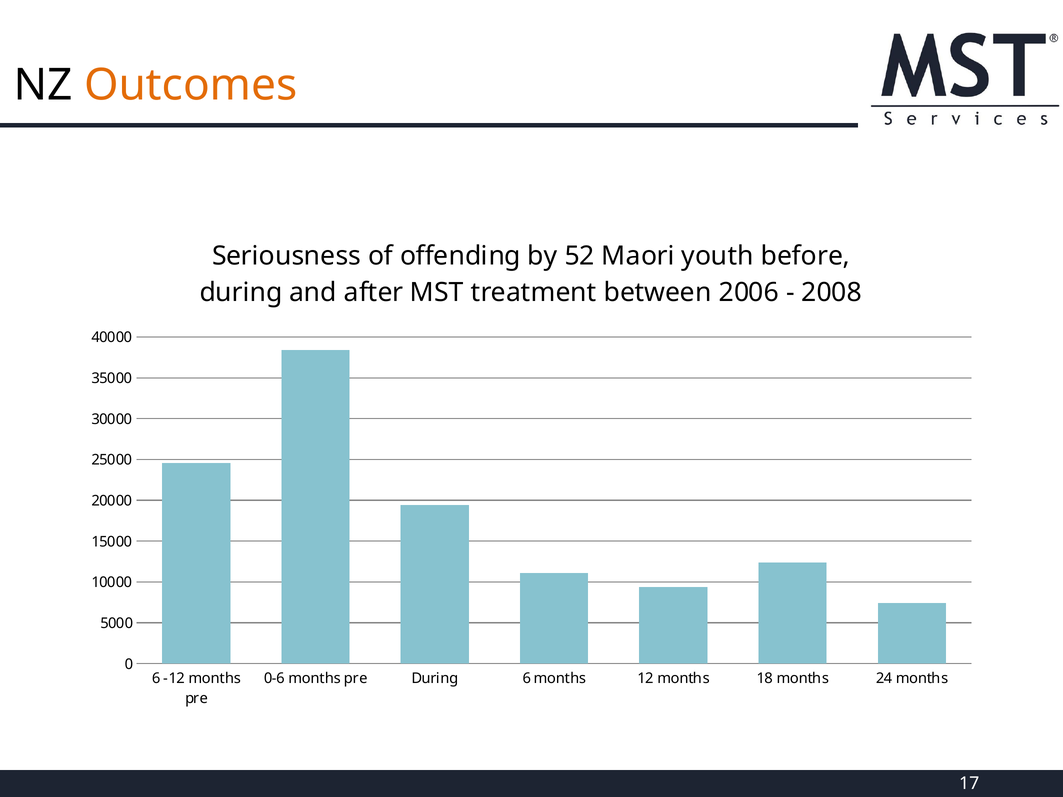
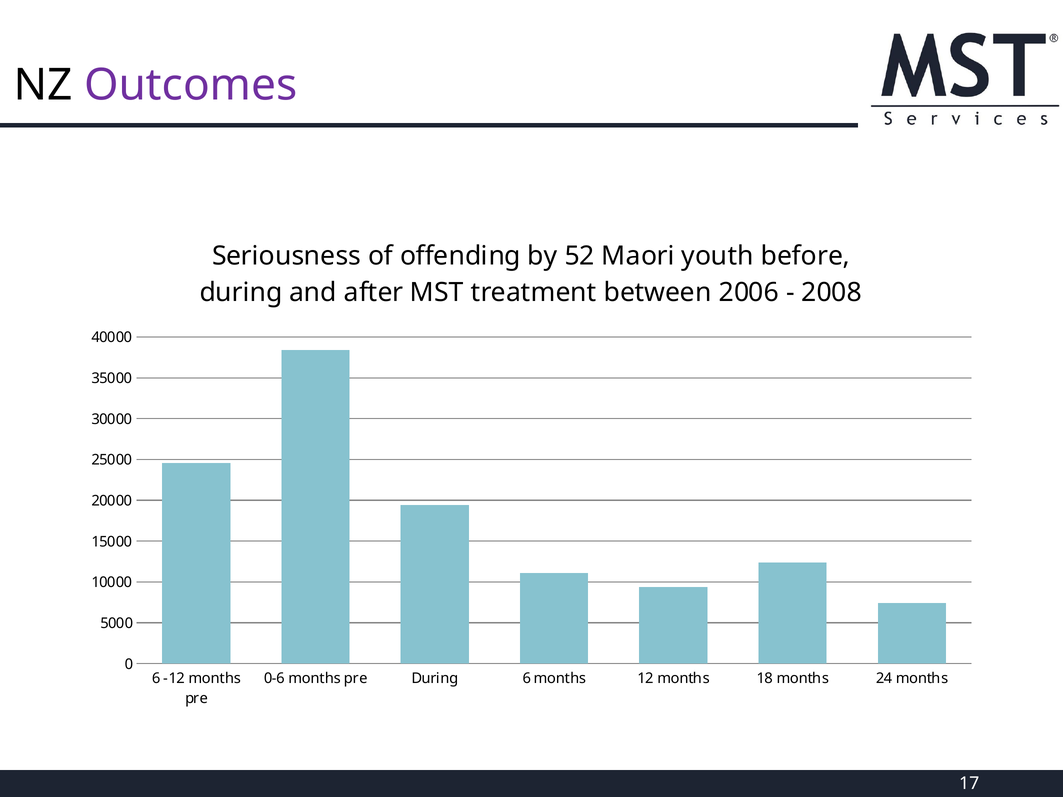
Outcomes colour: orange -> purple (191, 85)
